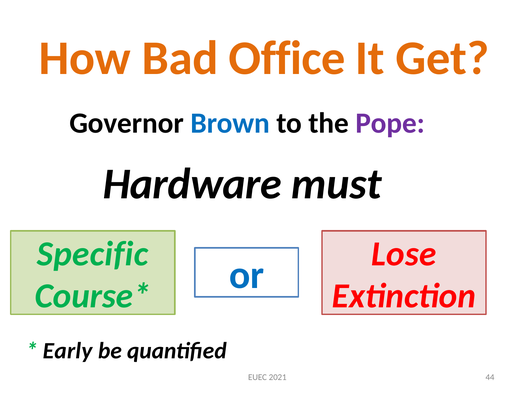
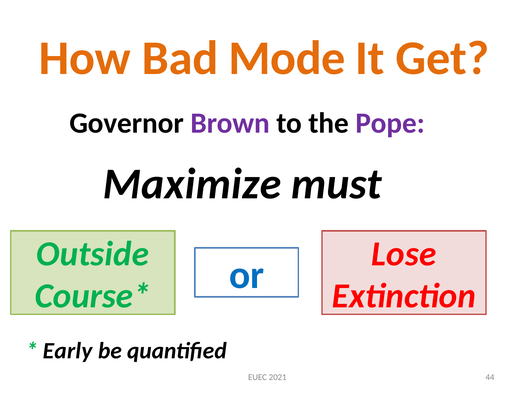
Office: Office -> Mode (287, 58)
Brown colour: blue -> purple (230, 123)
Hardware: Hardware -> Maximize (192, 184)
Specific: Specific -> Outside (93, 254)
